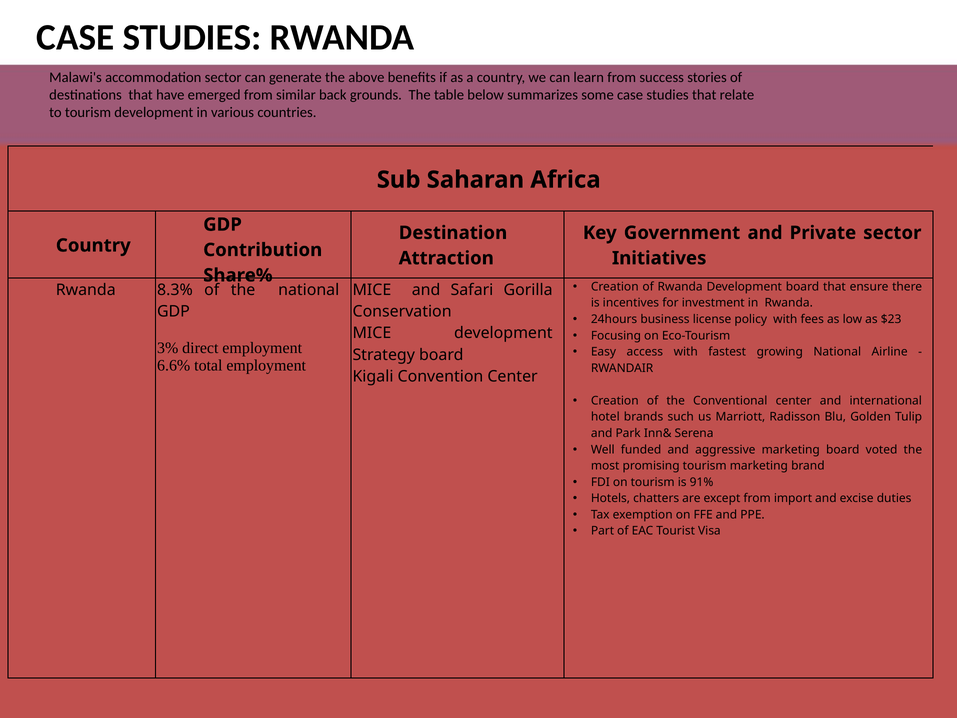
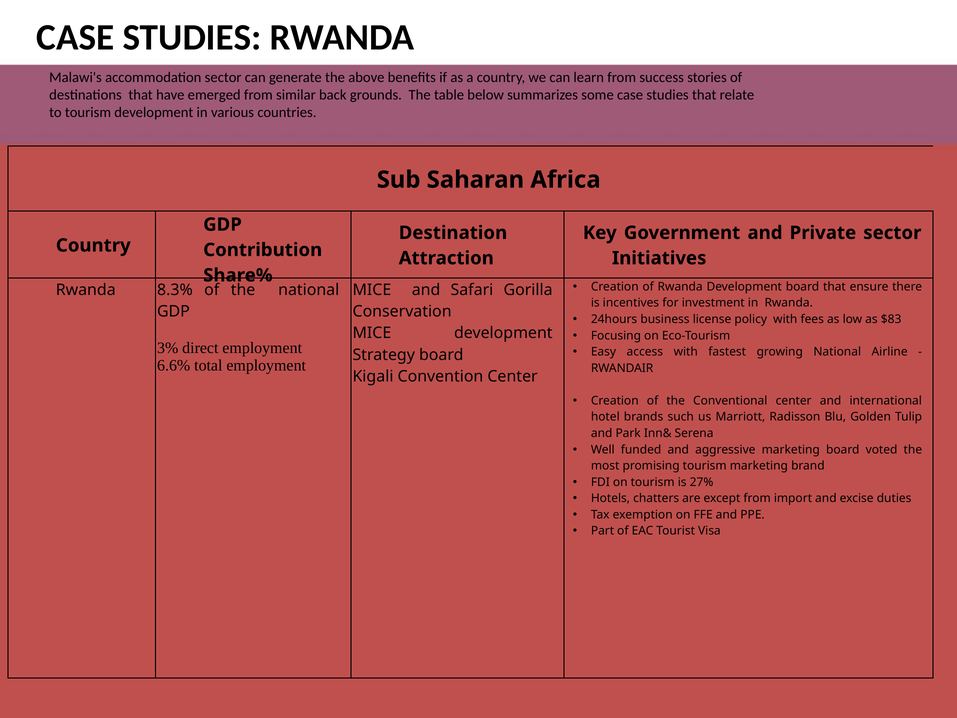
$23: $23 -> $83 (891, 319)
91%: 91% -> 27% (702, 482)
